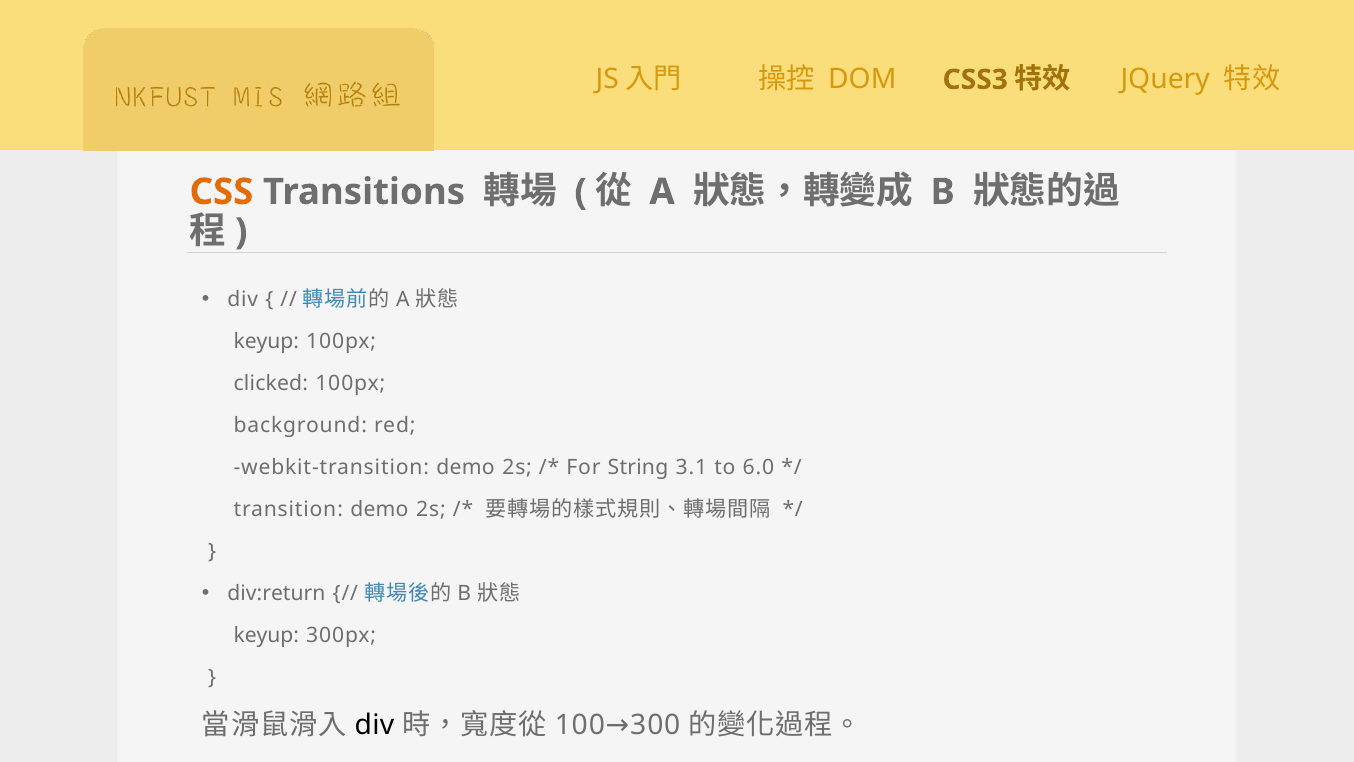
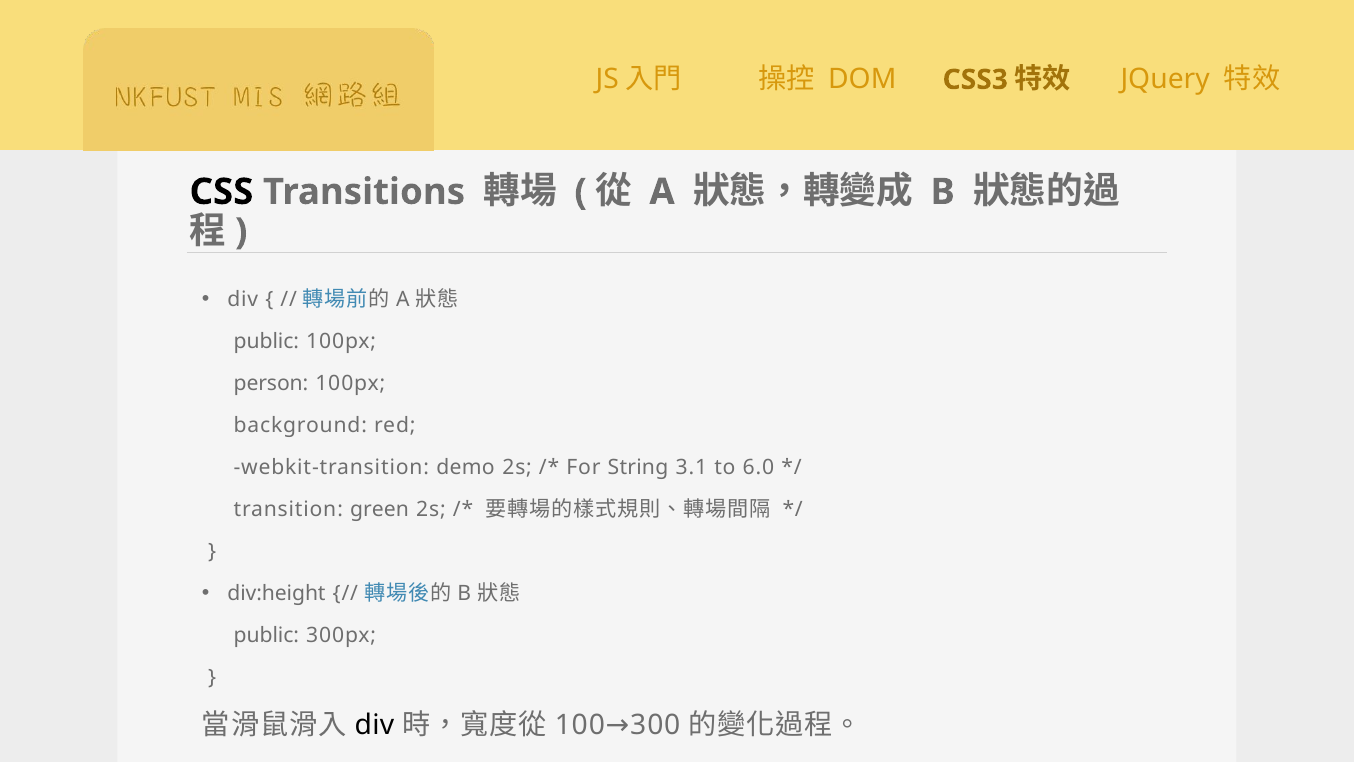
CSS colour: orange -> black (221, 192)
keyup: keyup -> public (266, 341)
clicked: clicked -> person (271, 383)
transition demo: demo -> green (379, 509)
div:return: div:return -> div:height (276, 593)
keyup: keyup -> public (266, 635)
